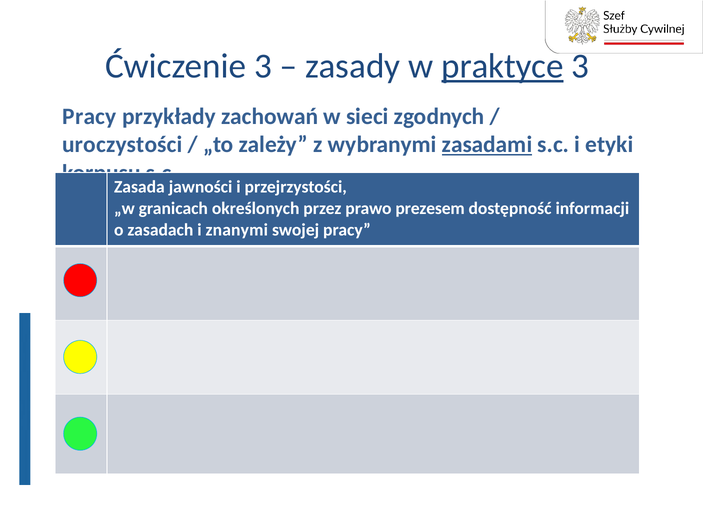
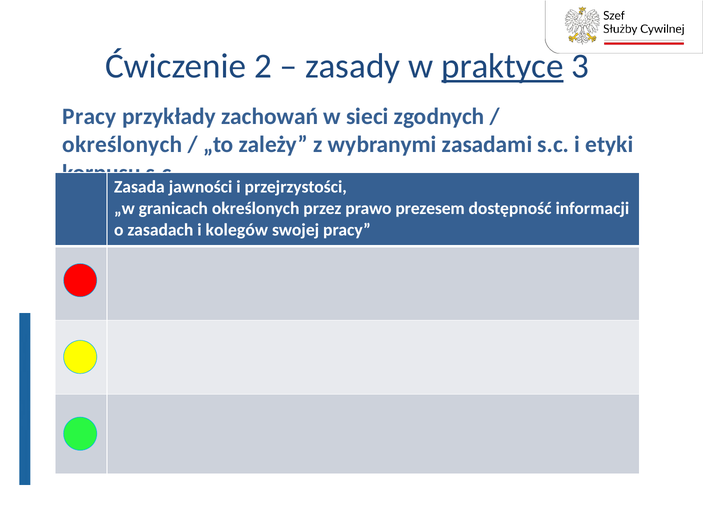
Ćwiczenie 3: 3 -> 2 (263, 66)
uroczystości: uroczystości -> określonych (122, 145)
zasadami underline: present -> none (487, 145)
znanymi: znanymi -> kolegów (237, 230)
